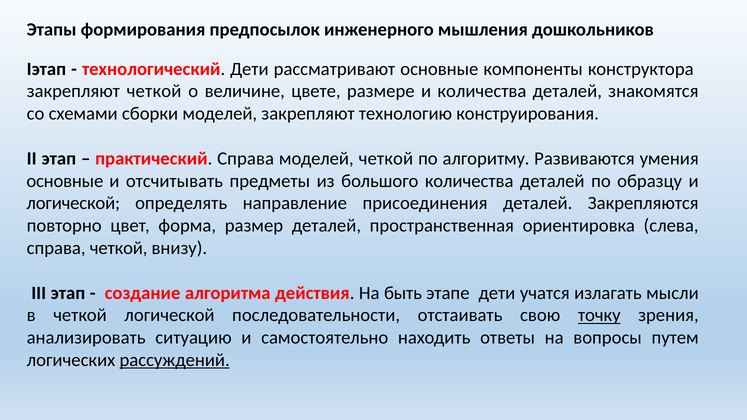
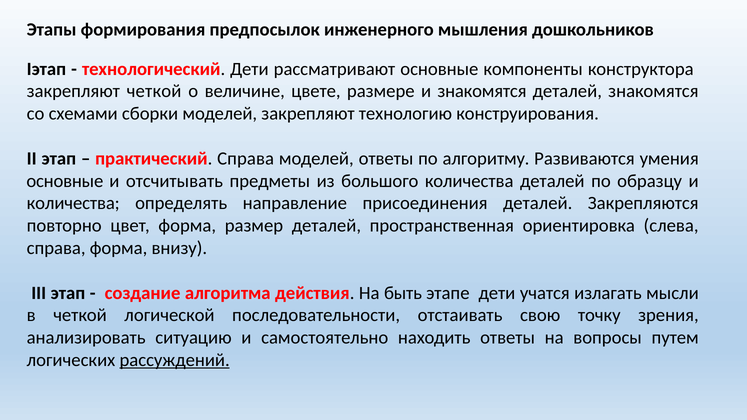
и количества: количества -> знакомятся (482, 91)
моделей четкой: четкой -> ответы (386, 159)
логической: логической -> количества (73, 203)
справа четкой: четкой -> форма (119, 248)
точку underline: present -> none (599, 315)
